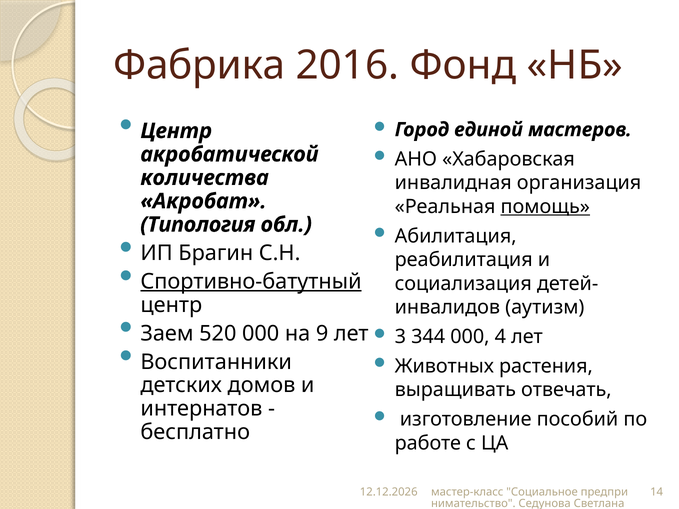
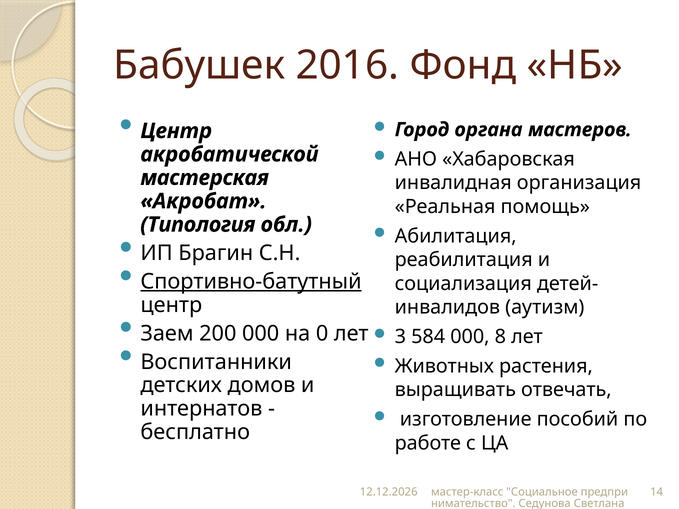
Фабрика: Фабрика -> Бабушек (199, 66)
единой: единой -> органа (488, 130)
количества: количества -> мастерская (205, 178)
помощь underline: present -> none (545, 207)
520: 520 -> 200 (218, 334)
9: 9 -> 0 (322, 334)
344: 344 -> 584 (428, 337)
4: 4 -> 8 (500, 337)
